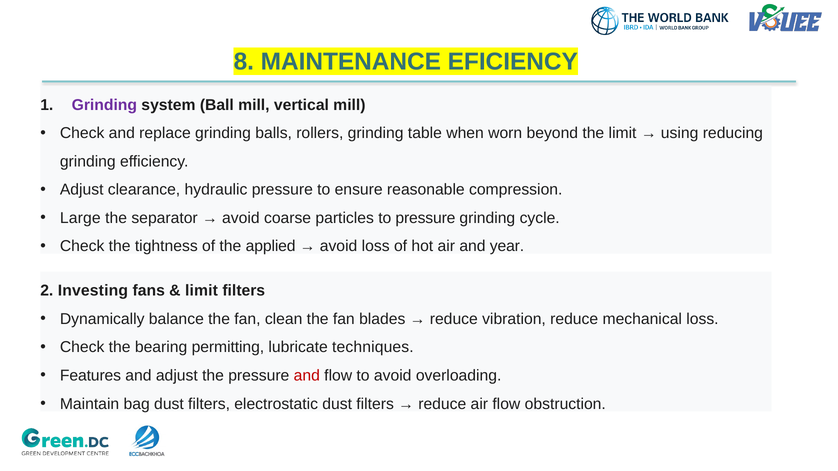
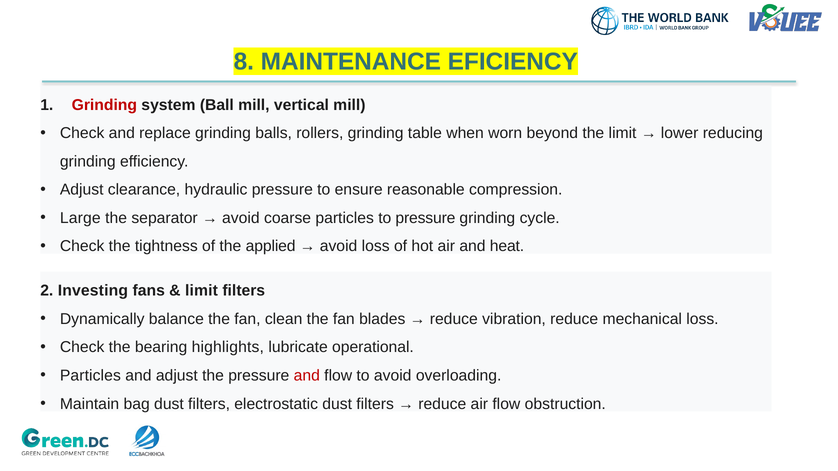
Grinding colour: purple -> red (104, 105)
using: using -> lower (680, 133)
year: year -> heat (507, 246)
permitting: permitting -> highlights (228, 348)
techniques: techniques -> operational (373, 348)
Features: Features -> Particles (90, 376)
